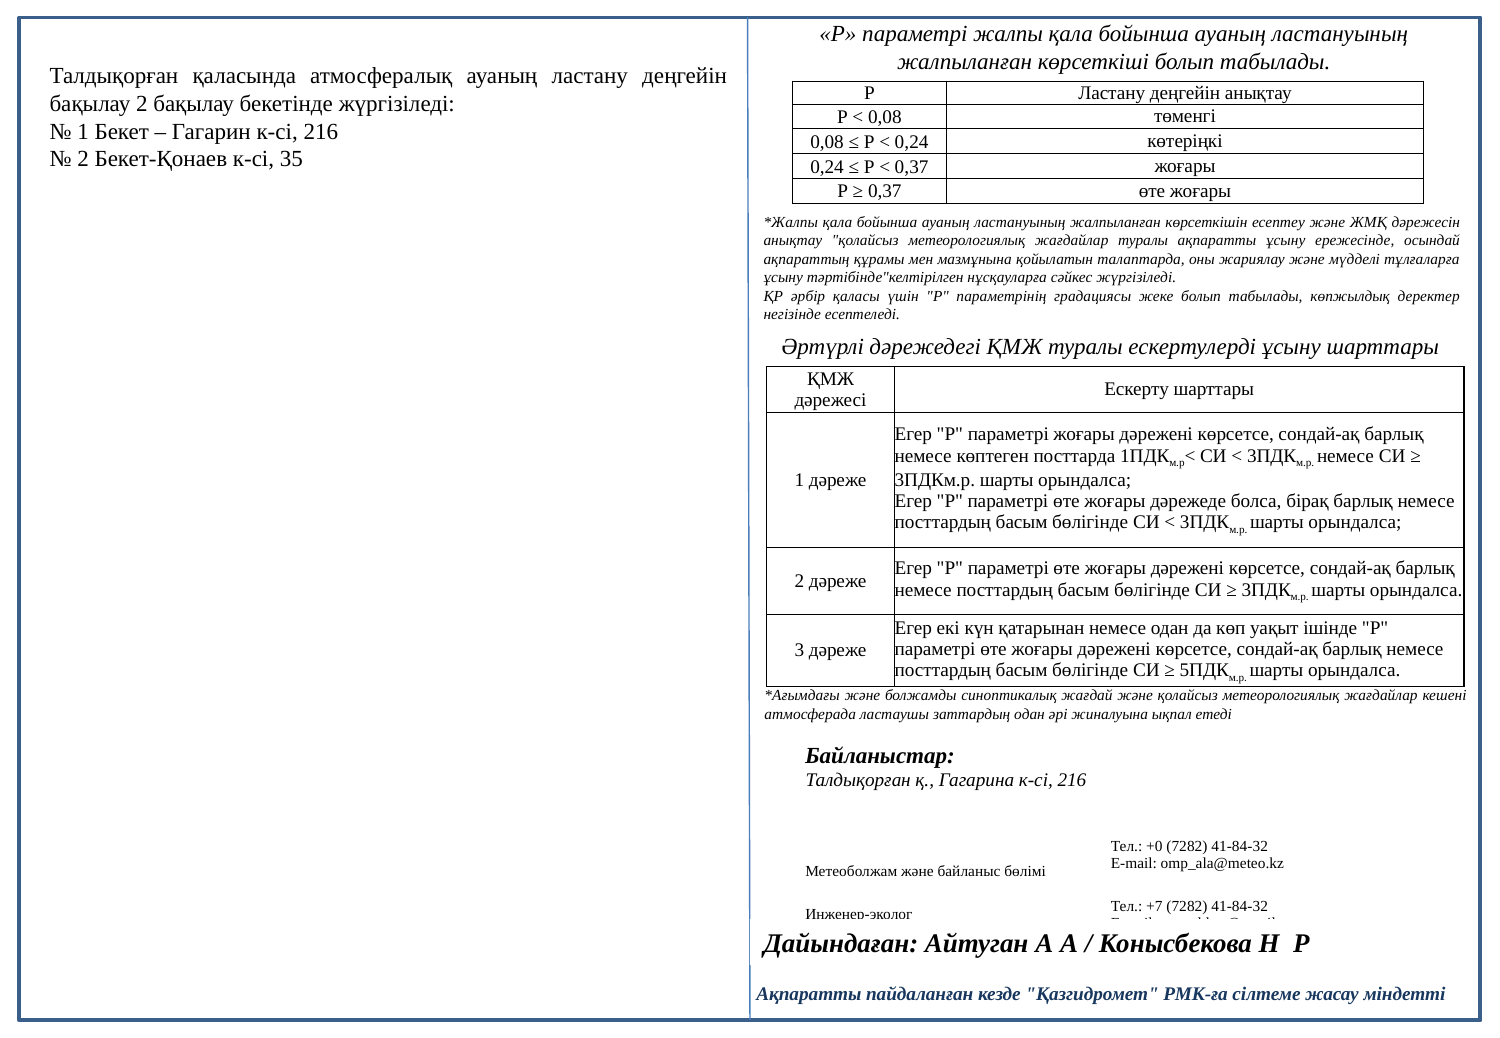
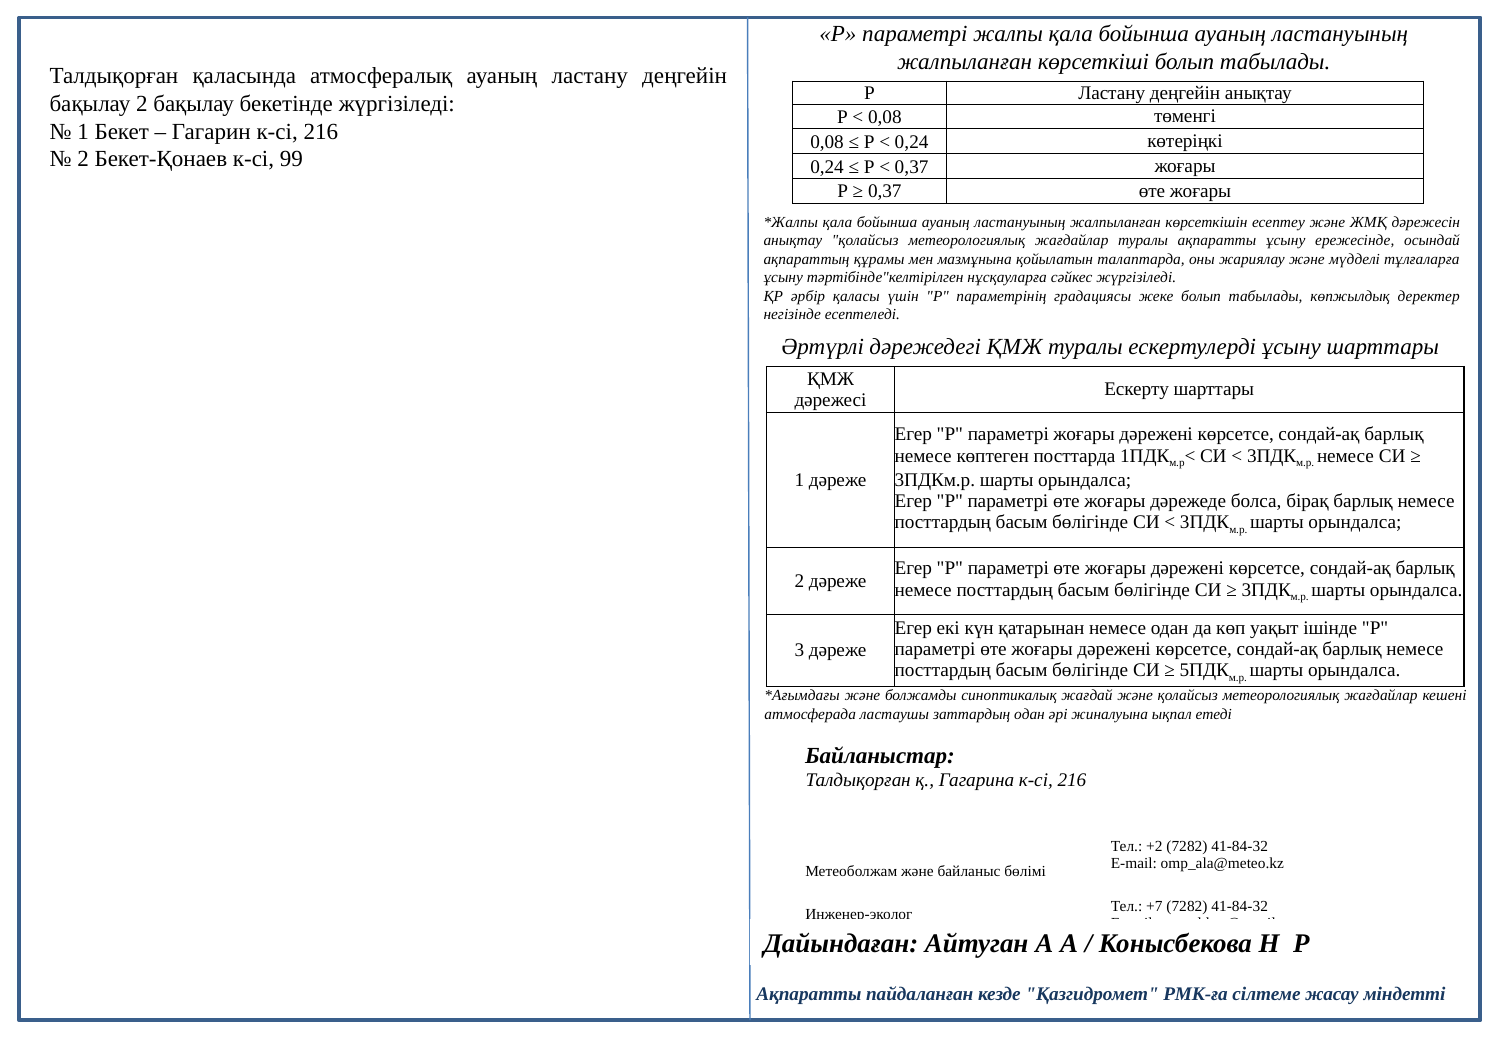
35: 35 -> 99 (291, 159)
+0: +0 -> +2 (1154, 847)
